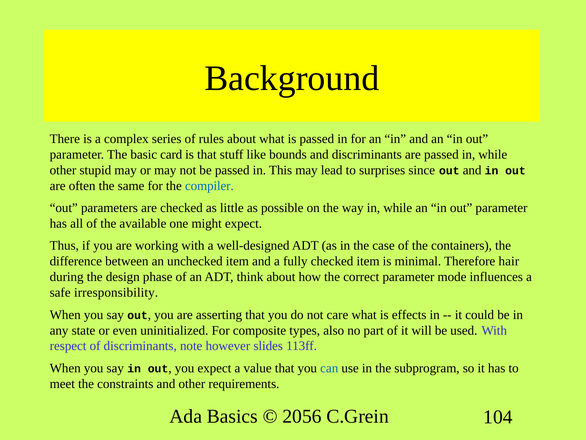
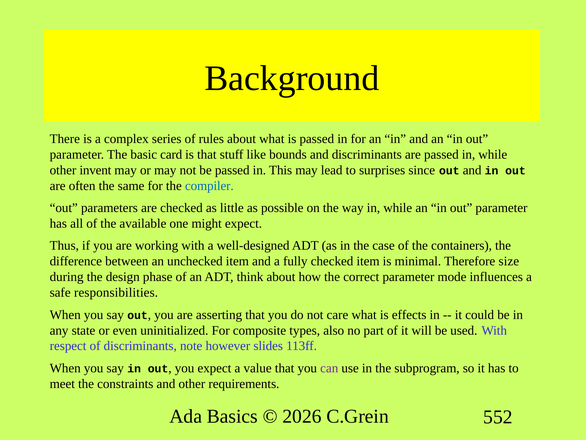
stupid: stupid -> invent (95, 170)
hair: hair -> size (509, 261)
irresponsibility: irresponsibility -> responsibilities (116, 292)
can colour: blue -> purple (329, 368)
2056: 2056 -> 2026 (302, 416)
104: 104 -> 552 (498, 417)
